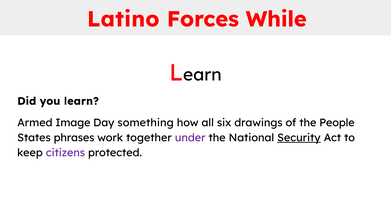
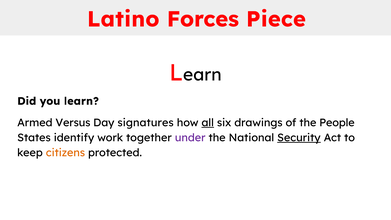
While: While -> Piece (276, 19)
Image: Image -> Versus (73, 123)
something: something -> signatures (146, 123)
all underline: none -> present (208, 123)
phrases: phrases -> identify (74, 138)
citizens colour: purple -> orange (65, 153)
